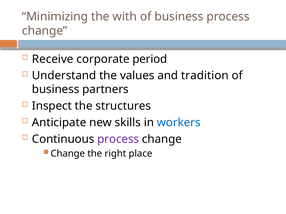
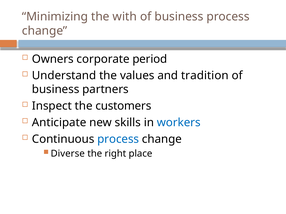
Receive: Receive -> Owners (53, 59)
structures: structures -> customers (123, 106)
process colour: purple -> blue (118, 139)
Change: Change -> Diverse (68, 154)
